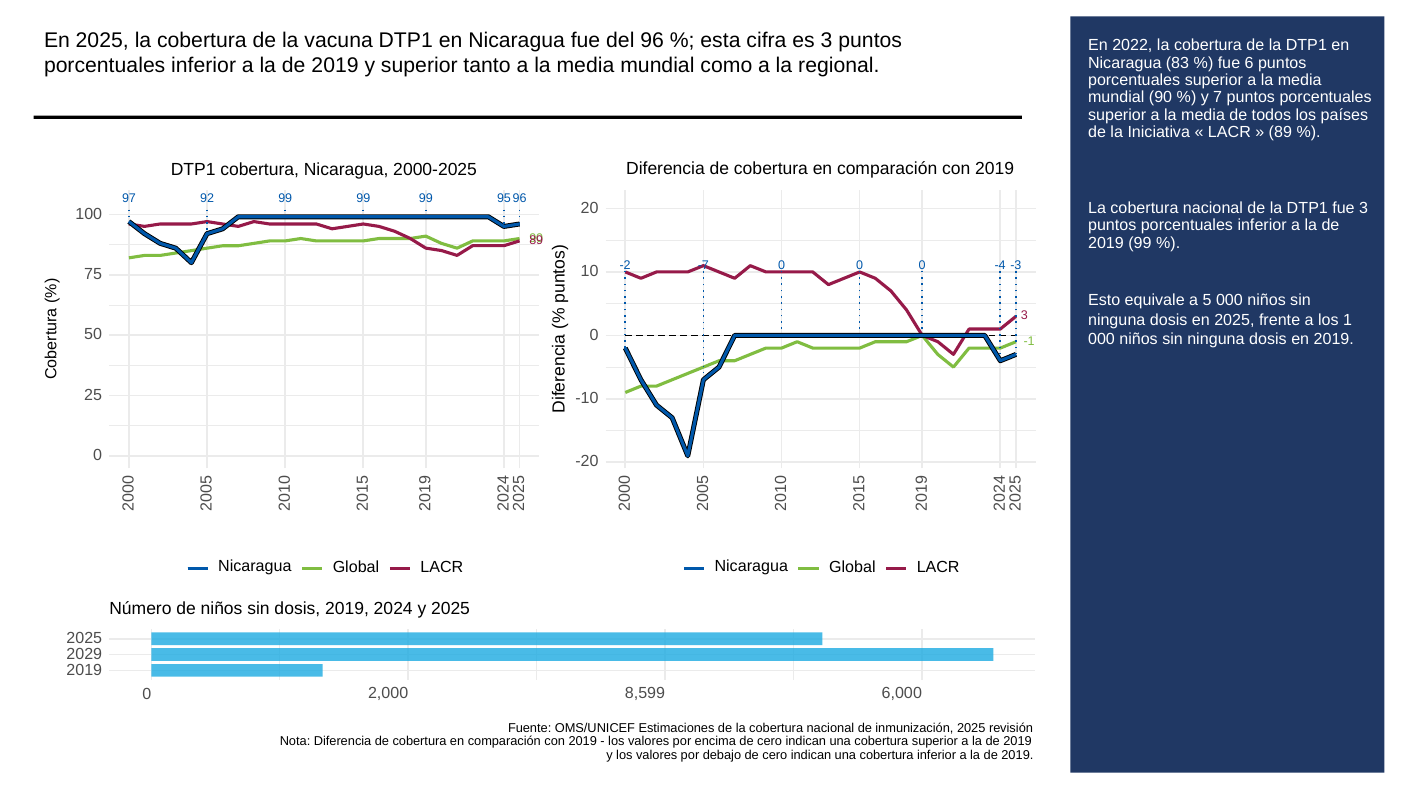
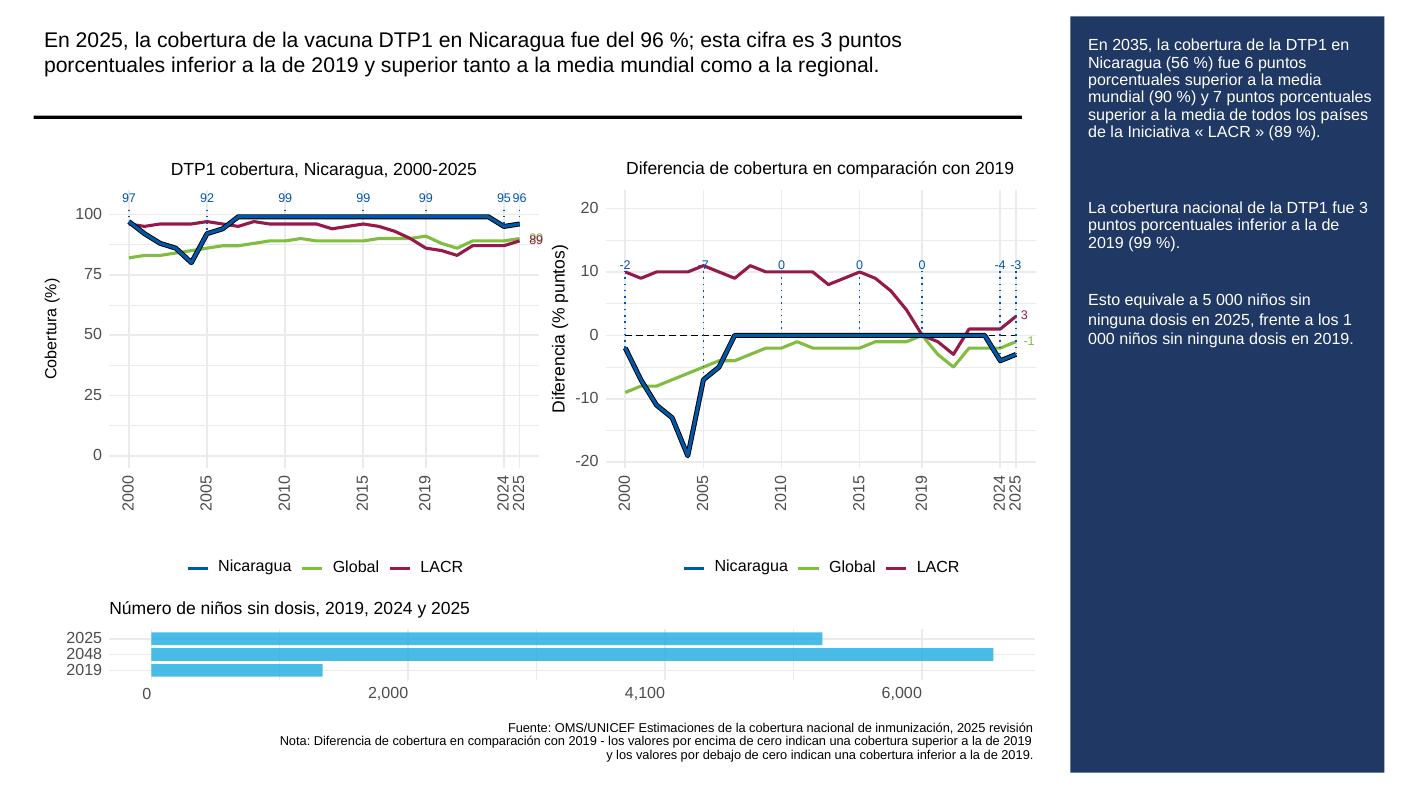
2022: 2022 -> 2035 (1132, 45)
83: 83 -> 56 (1177, 63)
2029: 2029 -> 2048 (84, 654)
8,599: 8,599 -> 4,100 (645, 693)
